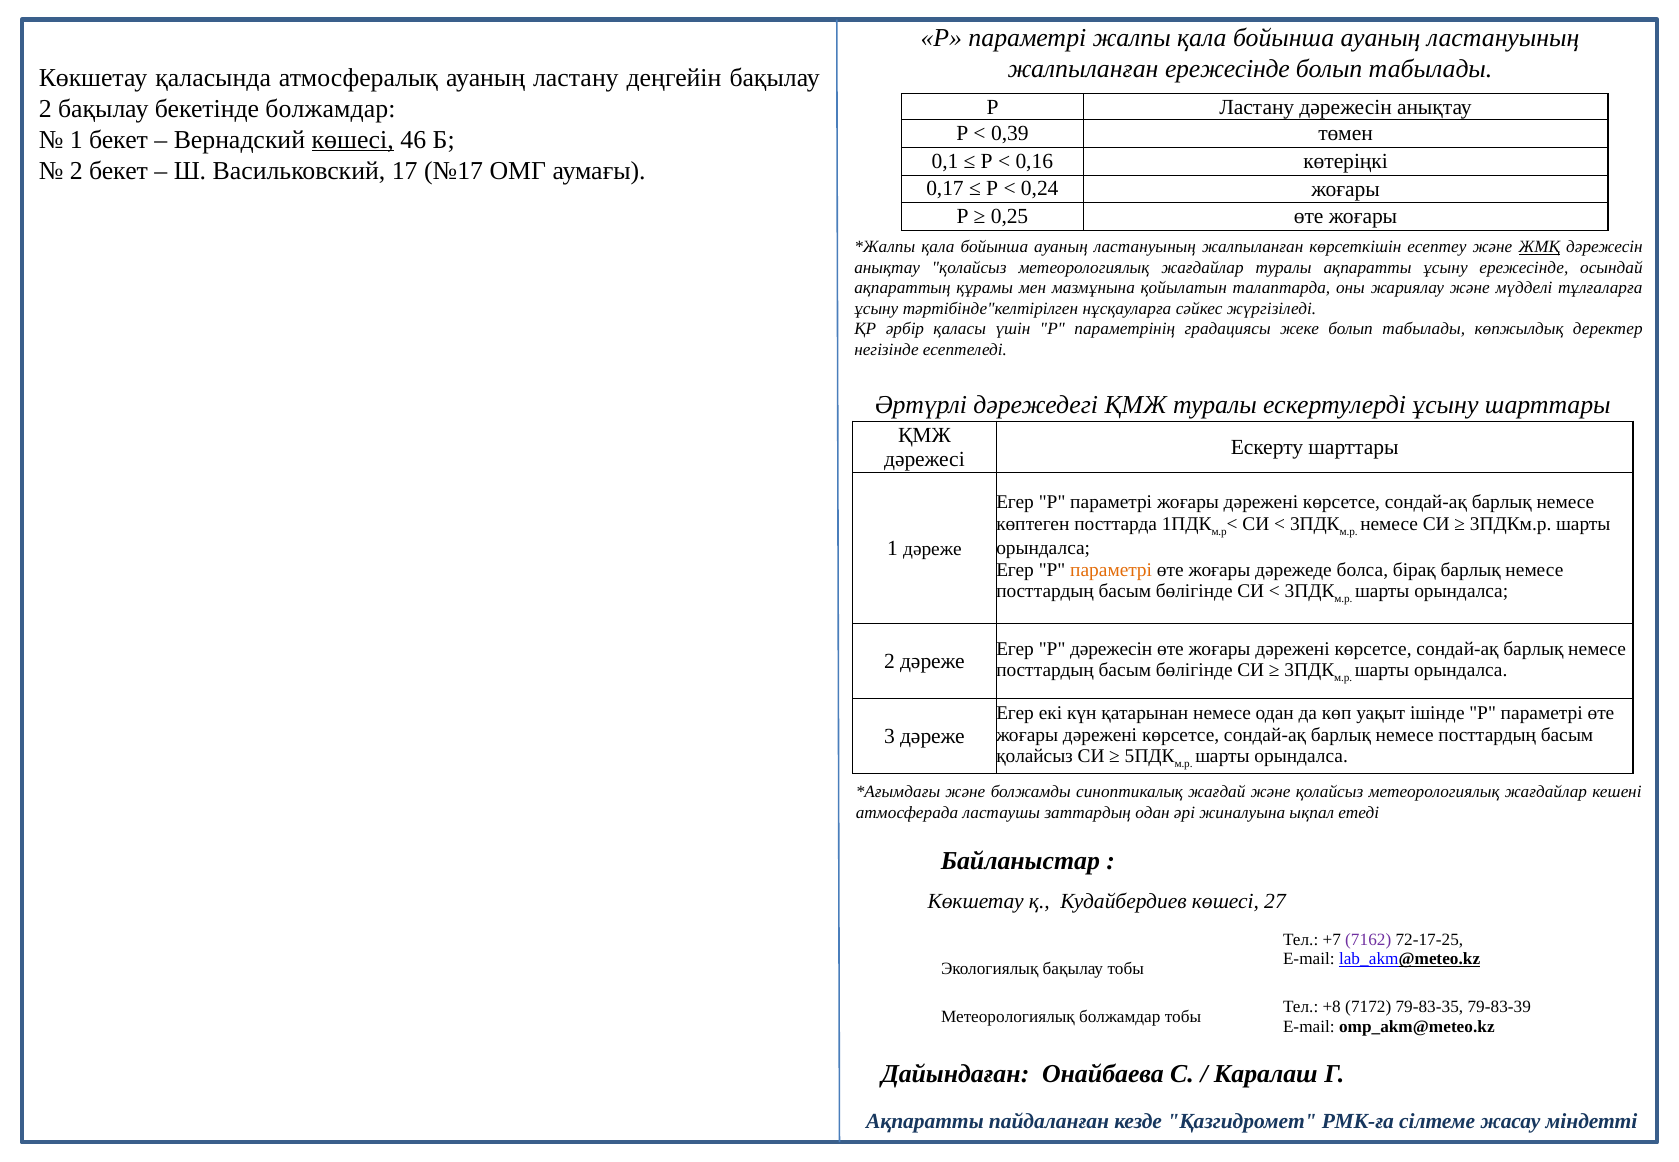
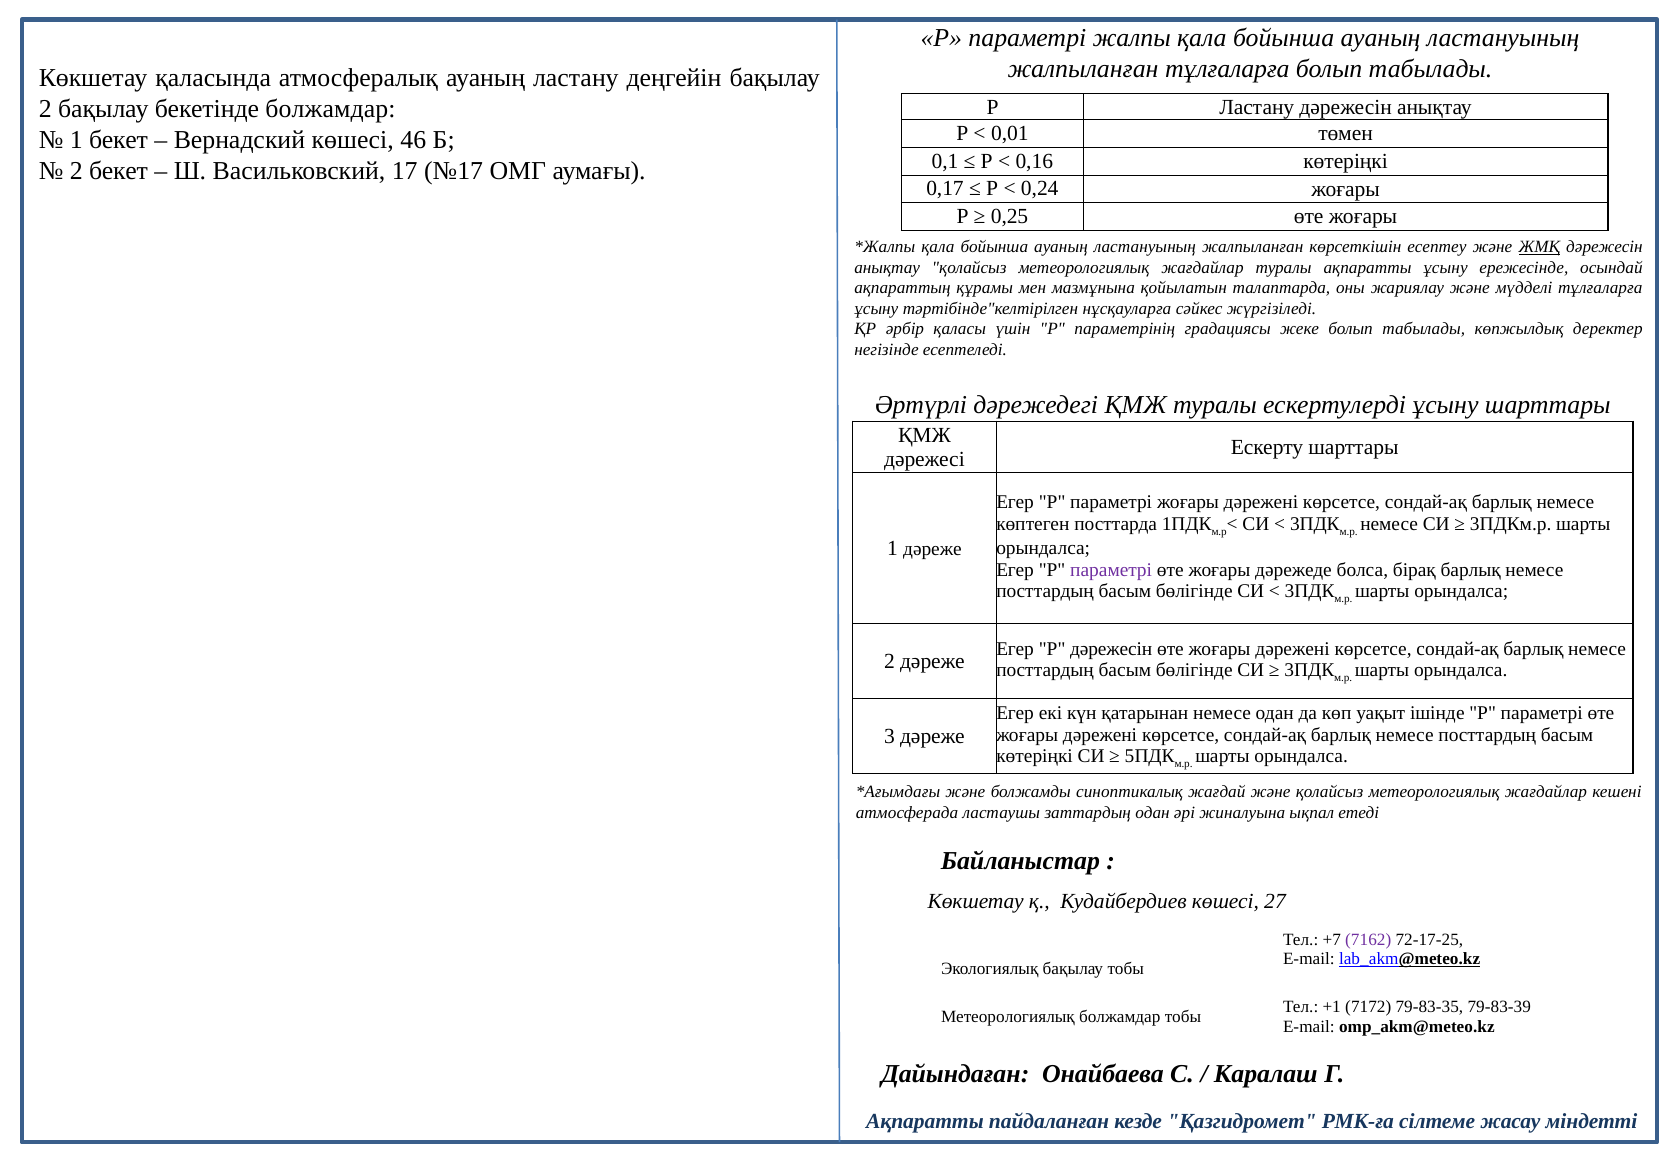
жалпыланған ережесінде: ережесінде -> тұлғаларға (1227, 69)
0,39: 0,39 -> 0,01 (1010, 134)
көшесі underline: present -> none (353, 140)
параметрі colour: orange -> purple (1111, 570)
қолайсыз: қолайсыз -> көтеріңкі (1035, 756)
+8: +8 -> +1 (1332, 1008)
